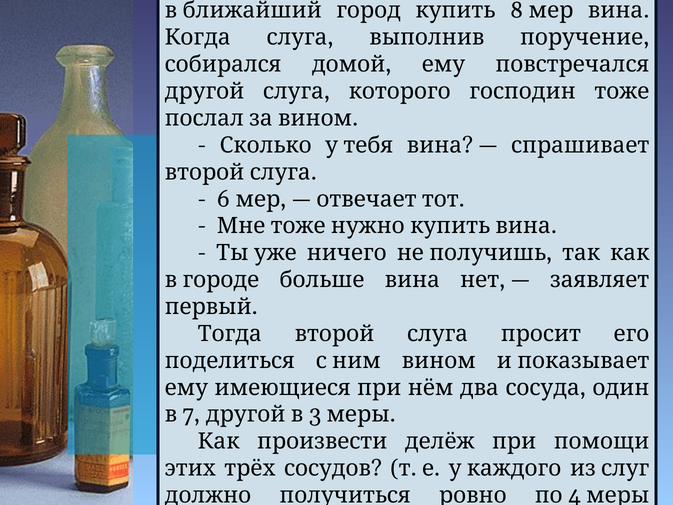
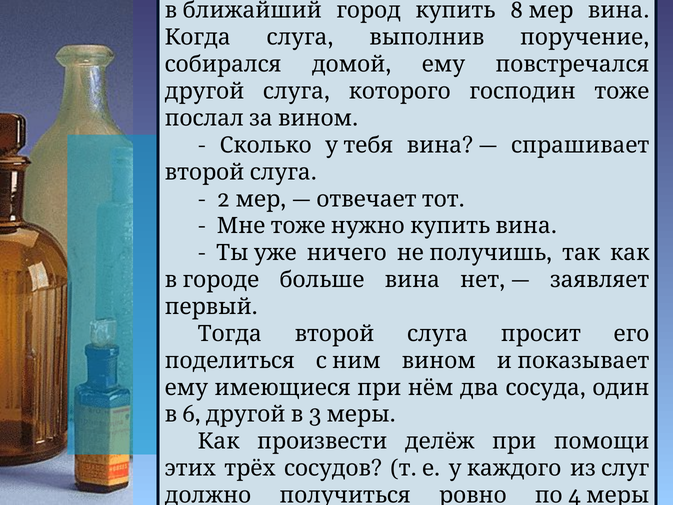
6: 6 -> 2 (223, 199)
7: 7 -> 6 (192, 414)
